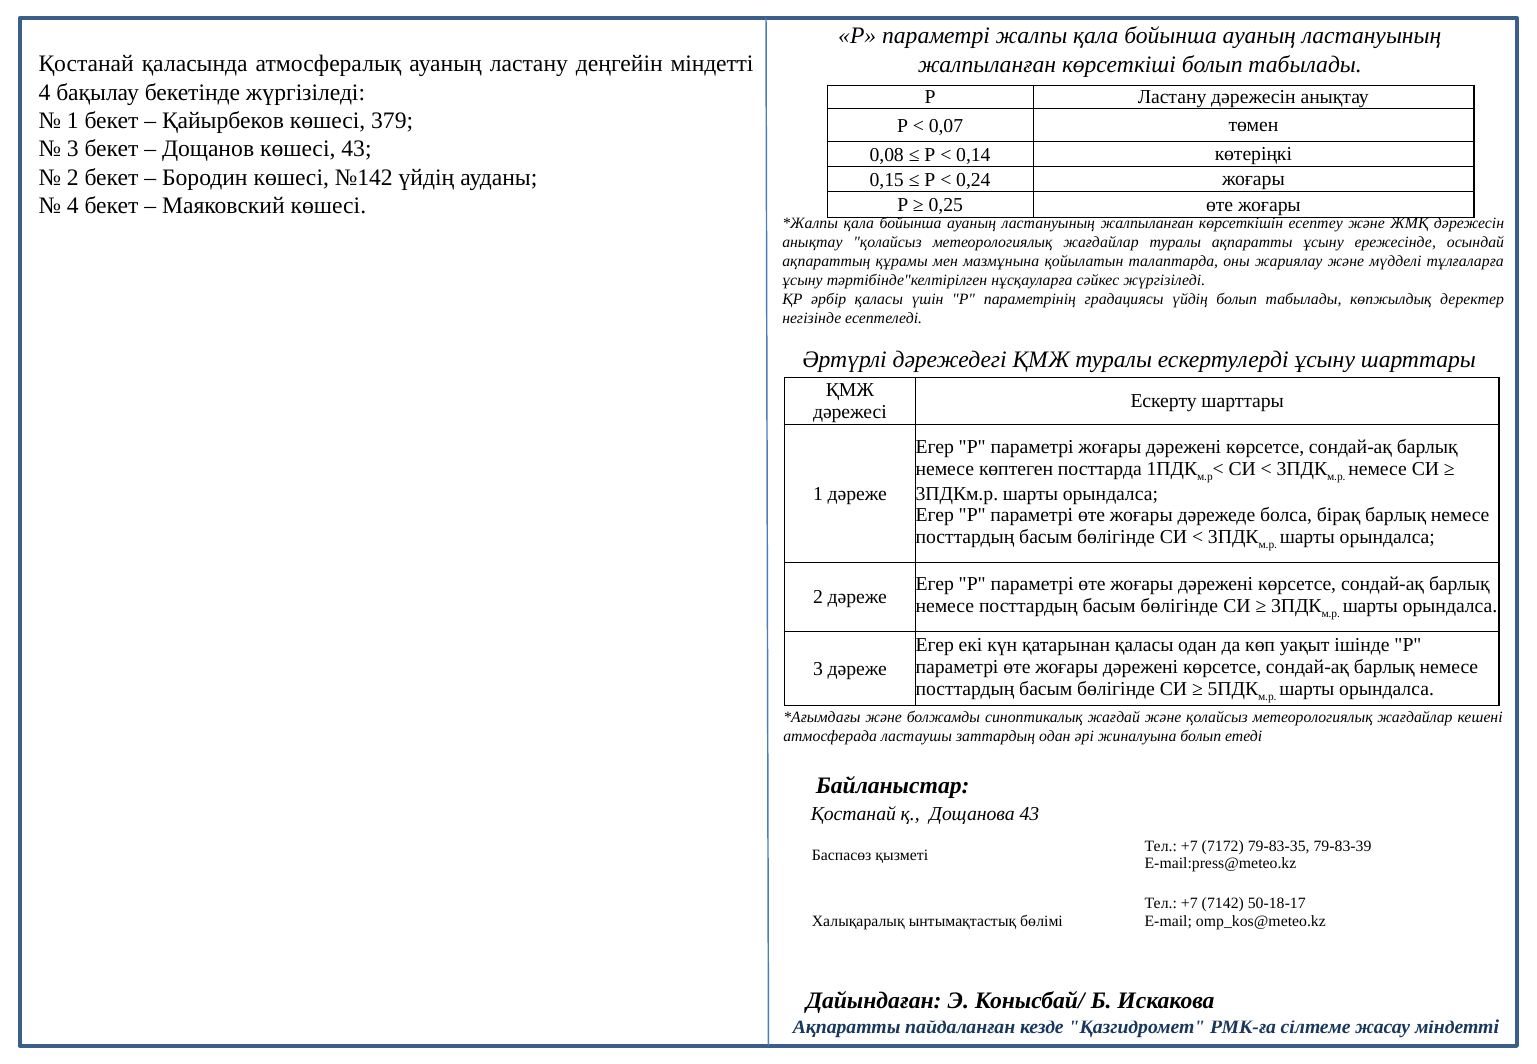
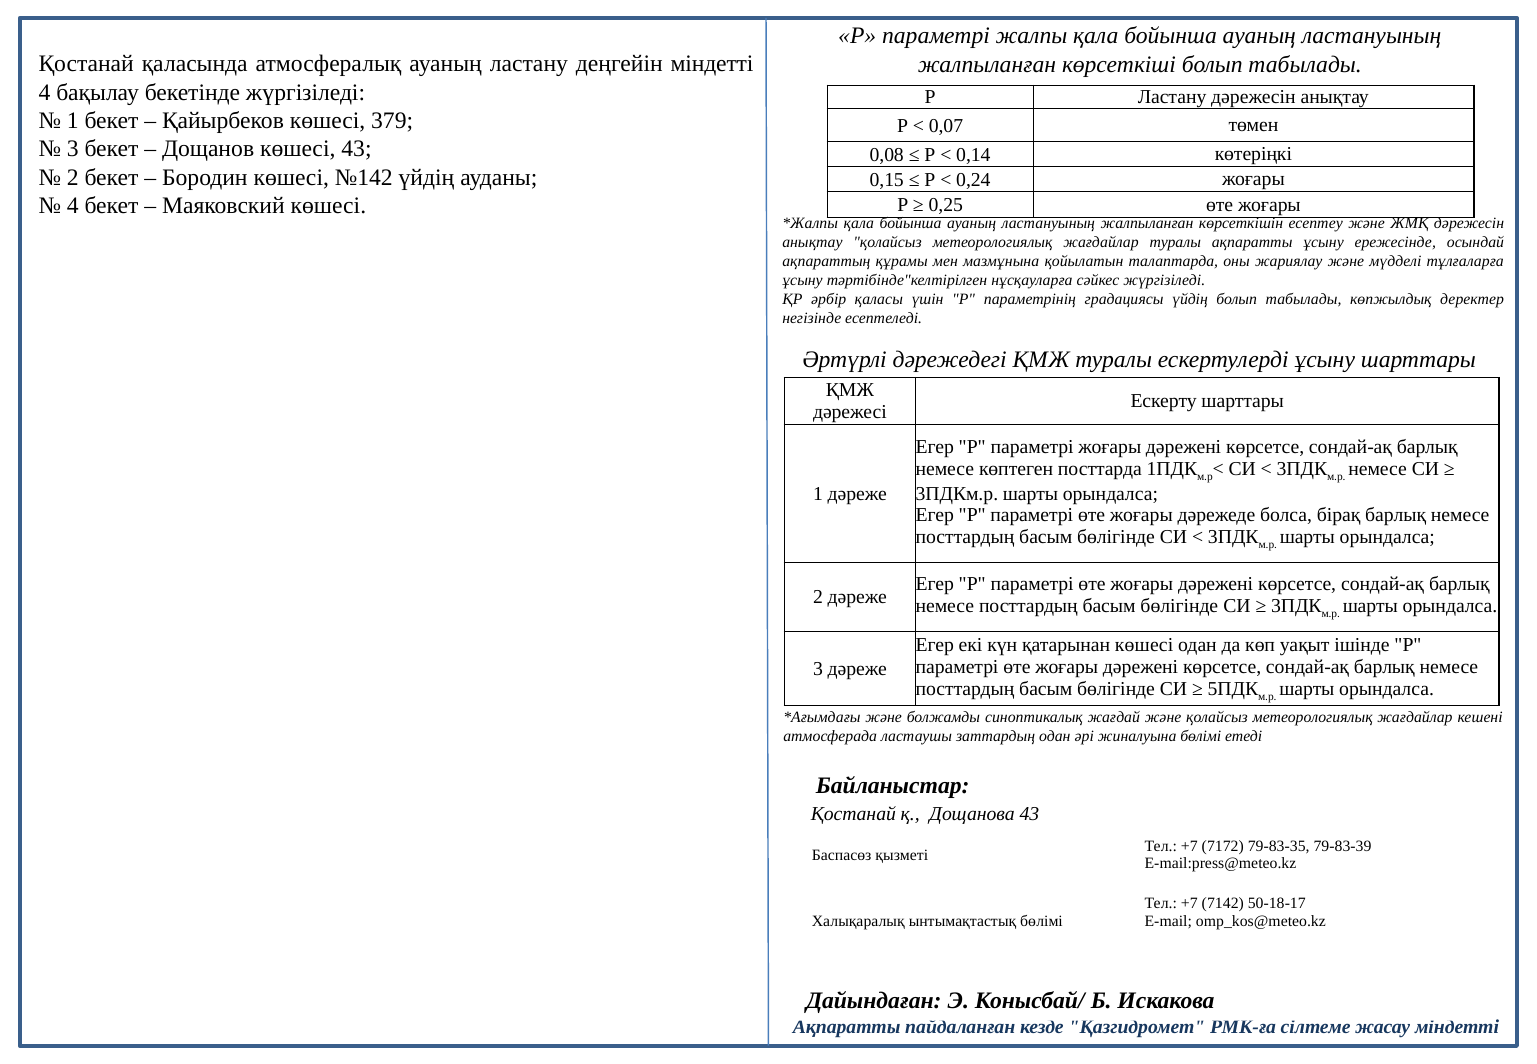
қатарынан қаласы: қаласы -> көшесі (1144, 645)
жиналуына болып: болып -> бөлімі (1201, 736)
